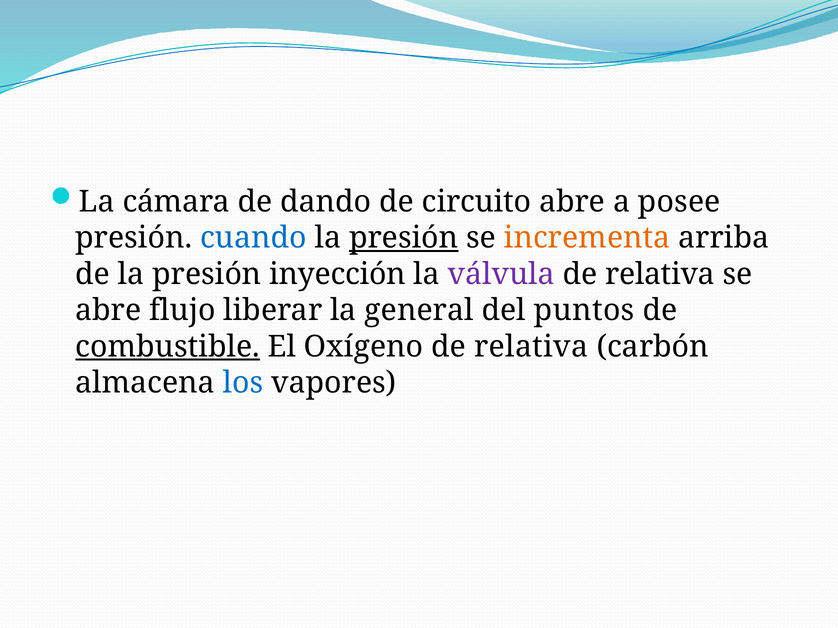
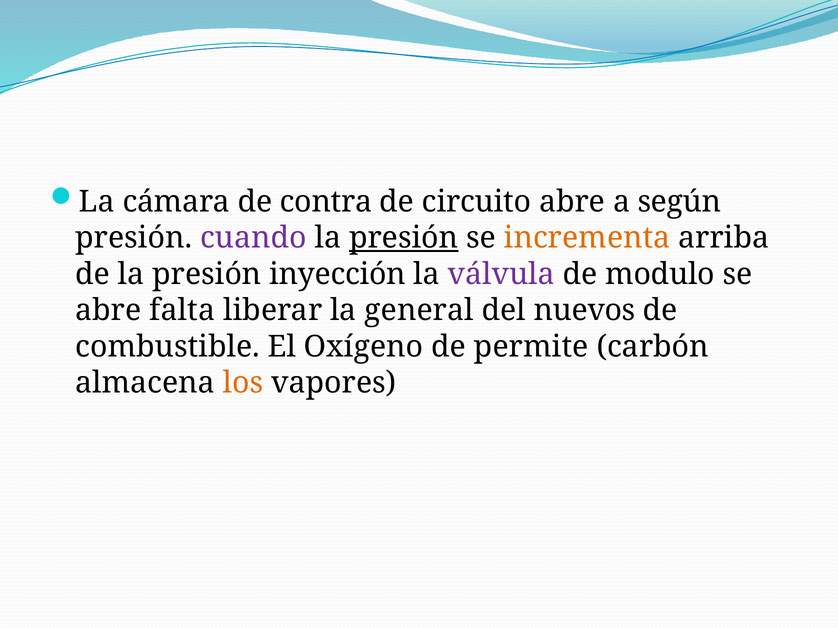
dando: dando -> contra (326, 202)
posee: posee -> según (679, 202)
cuando colour: blue -> purple (253, 238)
relativa: relativa -> modulo (660, 274)
flujo: flujo -> falta (182, 311)
puntos: puntos -> nuevos (585, 311)
combustible underline: present -> none (168, 347)
relativa: relativa -> permite (531, 347)
los colour: blue -> orange (243, 383)
